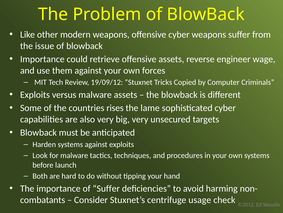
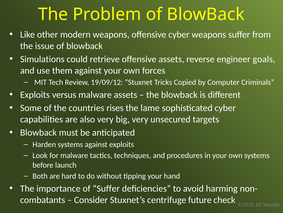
Importance: Importance -> Simulations (42, 59)
wage: wage -> goals (264, 59)
usage: usage -> future (200, 199)
